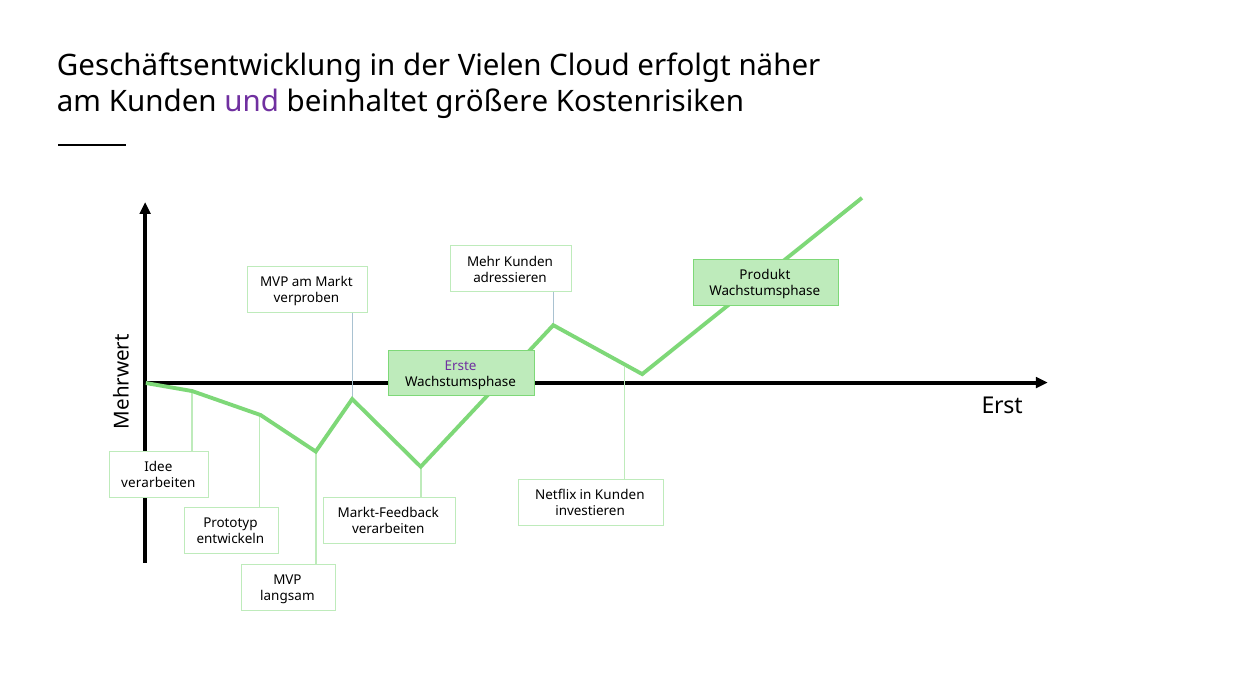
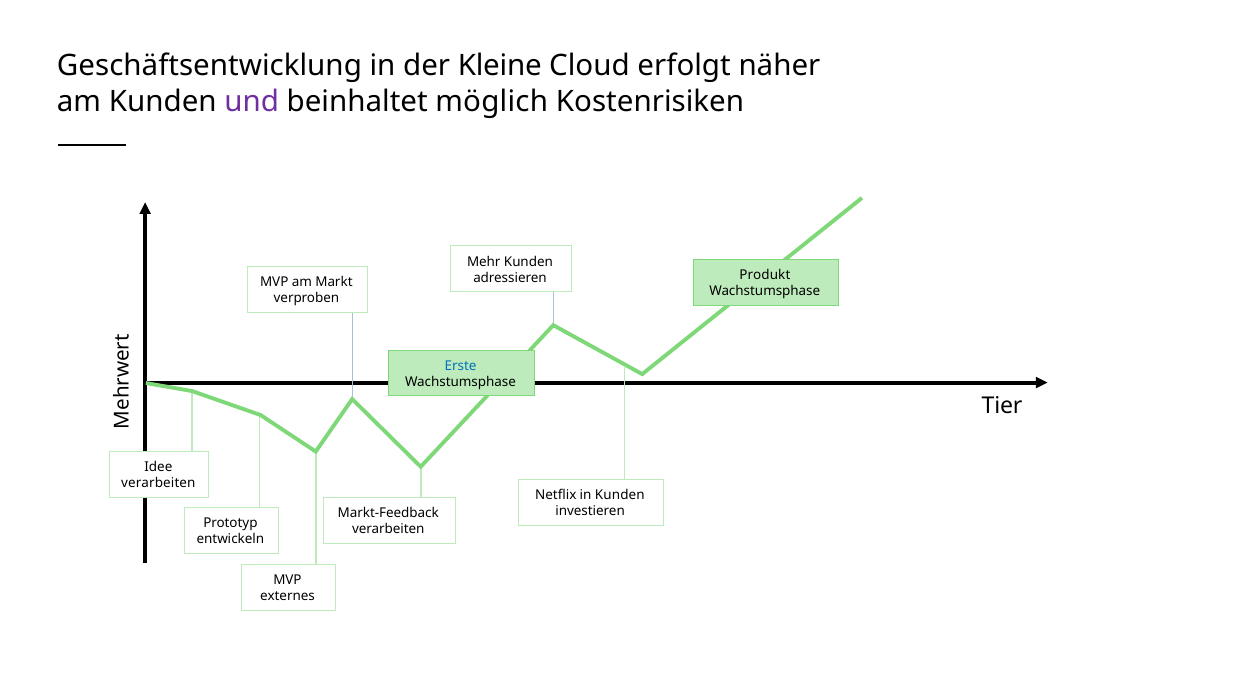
Vielen: Vielen -> Kleine (500, 66)
größere: größere -> möglich (492, 102)
Erste colour: purple -> blue (461, 366)
Erst: Erst -> Tier (1002, 406)
langsam: langsam -> externes (287, 596)
